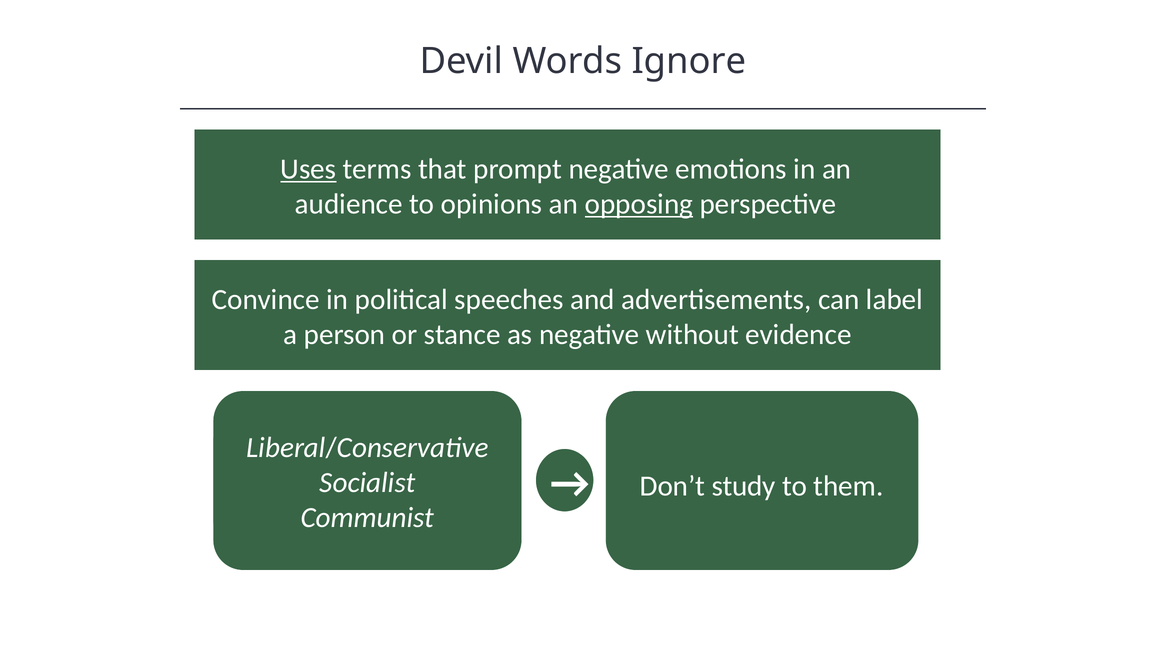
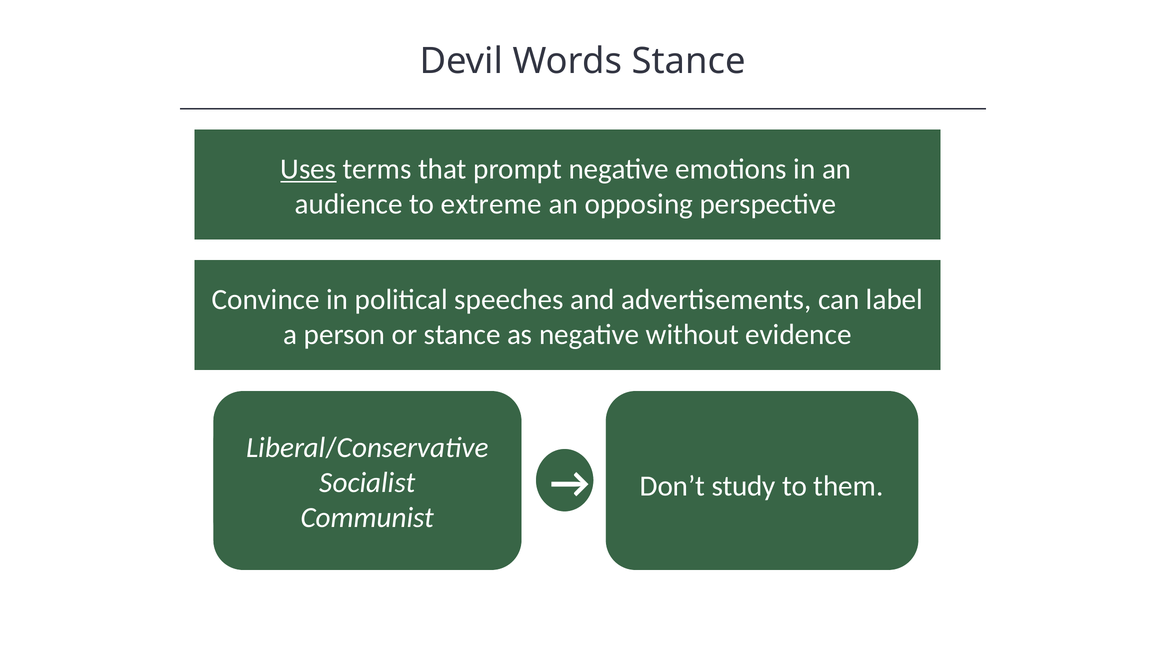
Words Ignore: Ignore -> Stance (689, 61)
opinions: opinions -> extreme (491, 204)
opposing underline: present -> none (639, 204)
